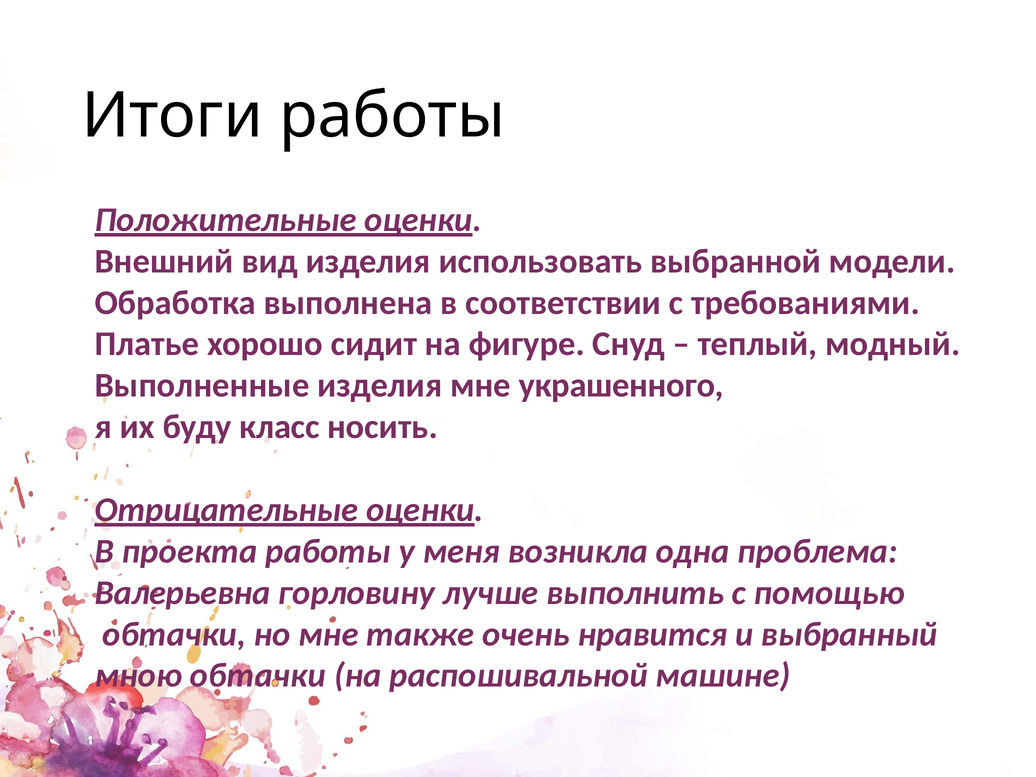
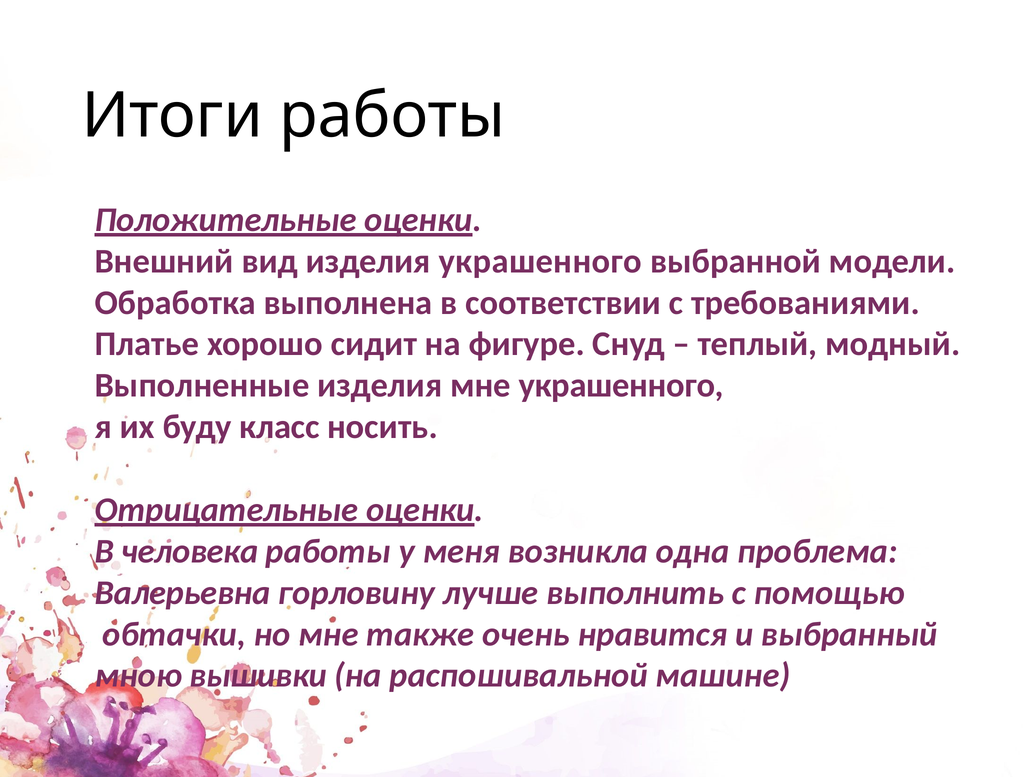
изделия использовать: использовать -> украшенного (540, 261)
проекта: проекта -> человека (190, 551)
мною обтачки: обтачки -> вышивки (258, 676)
